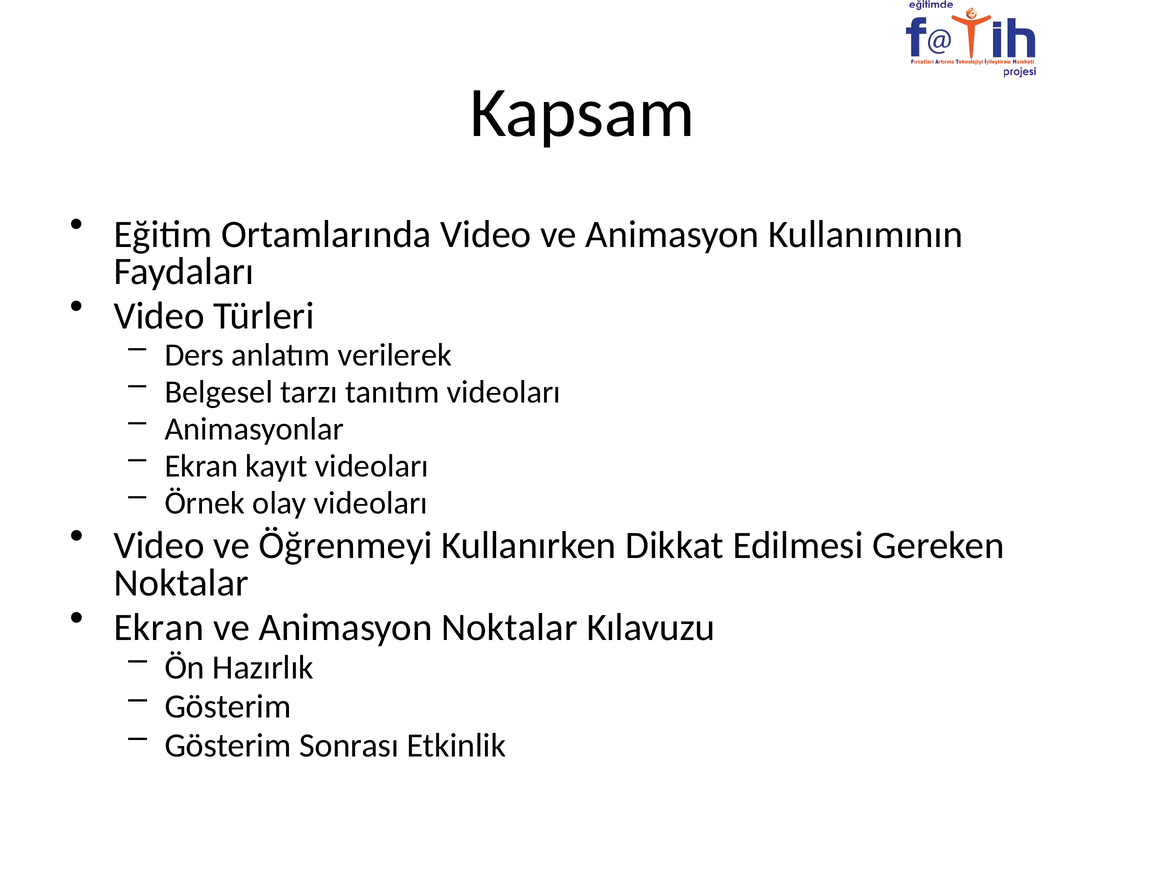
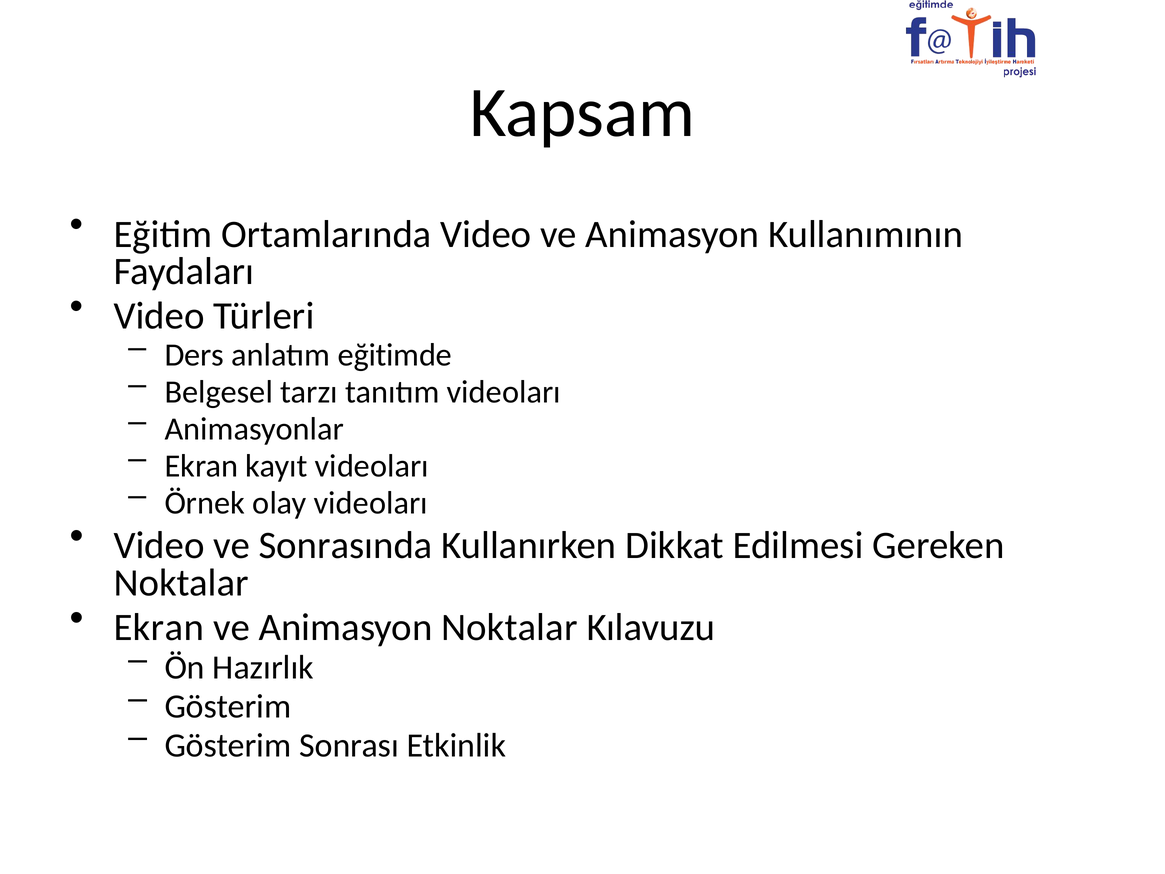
verilerek: verilerek -> eğitimde (395, 355)
Öğrenmeyi: Öğrenmeyi -> Sonrasında (346, 545)
